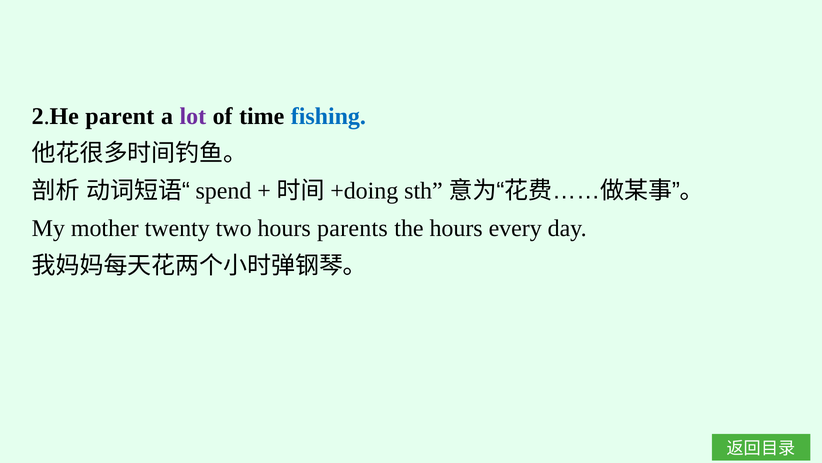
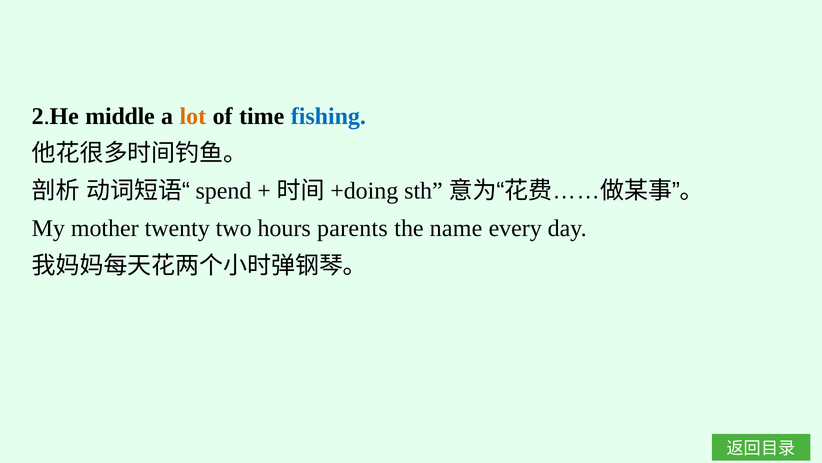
parent: parent -> middle (120, 116)
lot colour: purple -> orange (193, 116)
the hours: hours -> name (456, 228)
